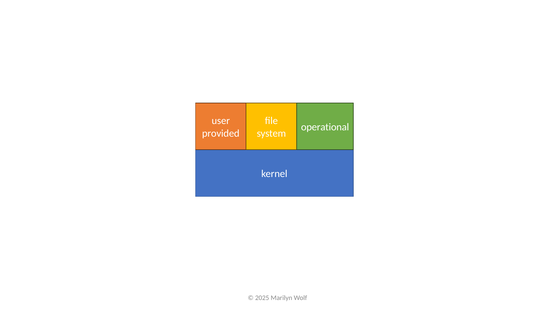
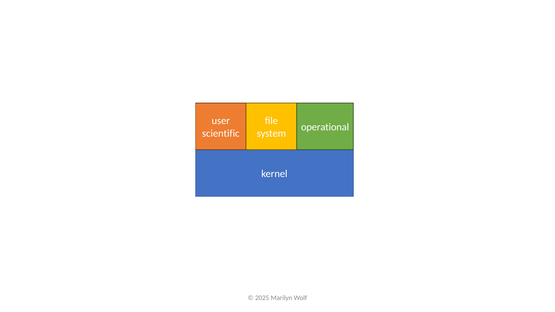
provided: provided -> scientific (221, 133)
